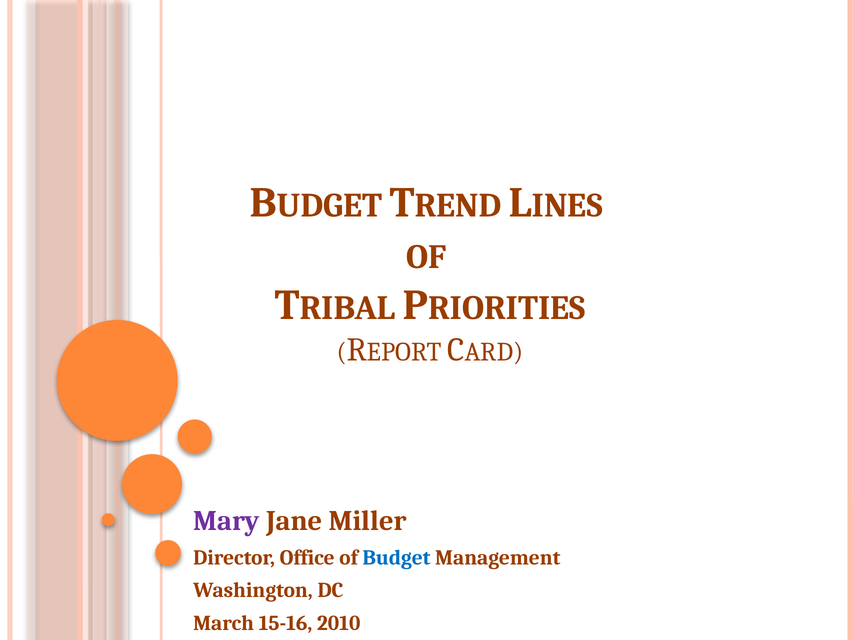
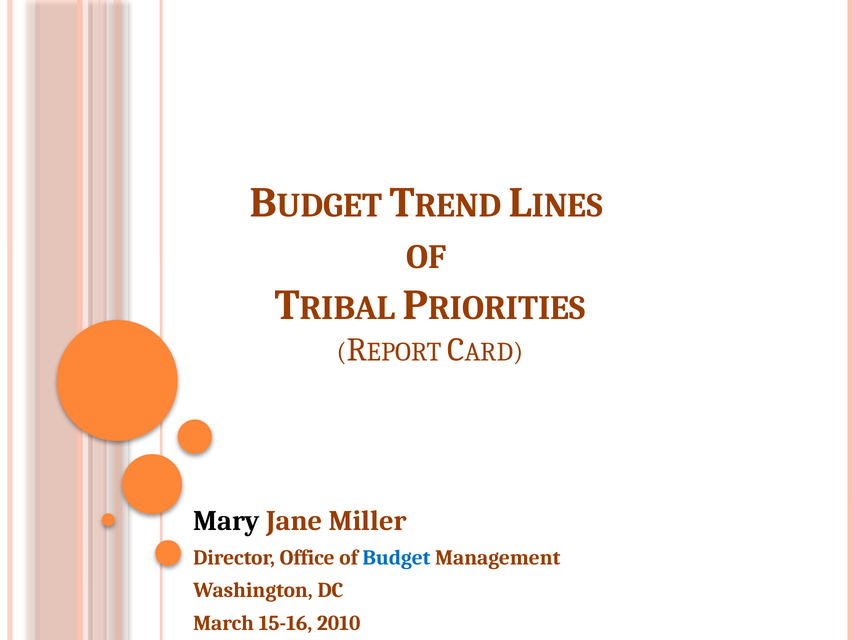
Mary colour: purple -> black (226, 521)
